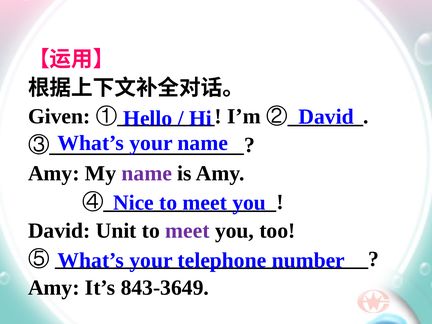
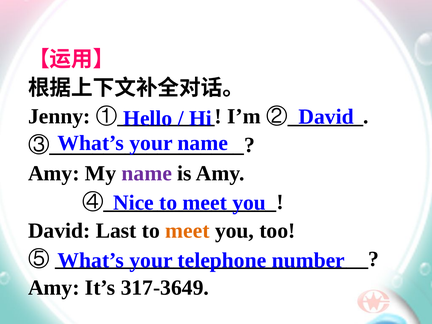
Given: Given -> Jenny (59, 117)
Unit: Unit -> Last (116, 231)
meet colour: purple -> orange (187, 231)
843-3649: 843-3649 -> 317-3649 (165, 288)
